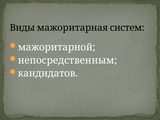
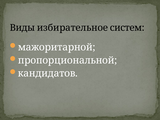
мажоритарная: мажоритарная -> избирательное (72, 28)
непосредственным: непосредственным -> пропорциональной (68, 60)
